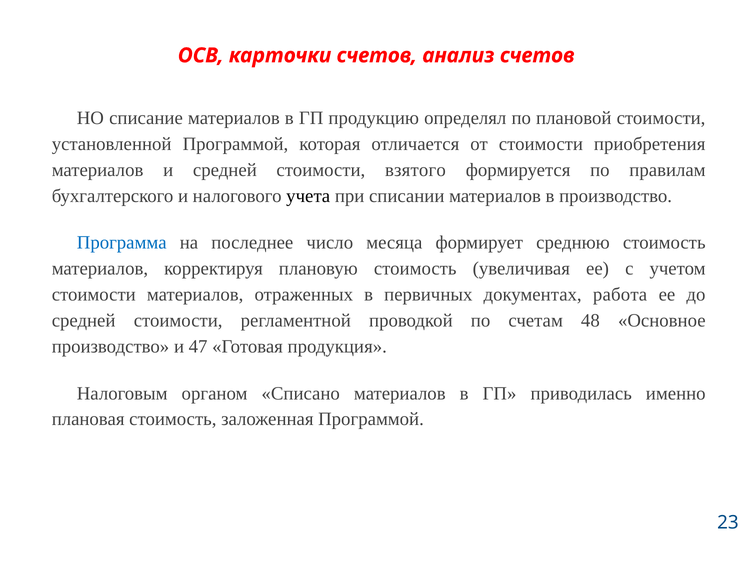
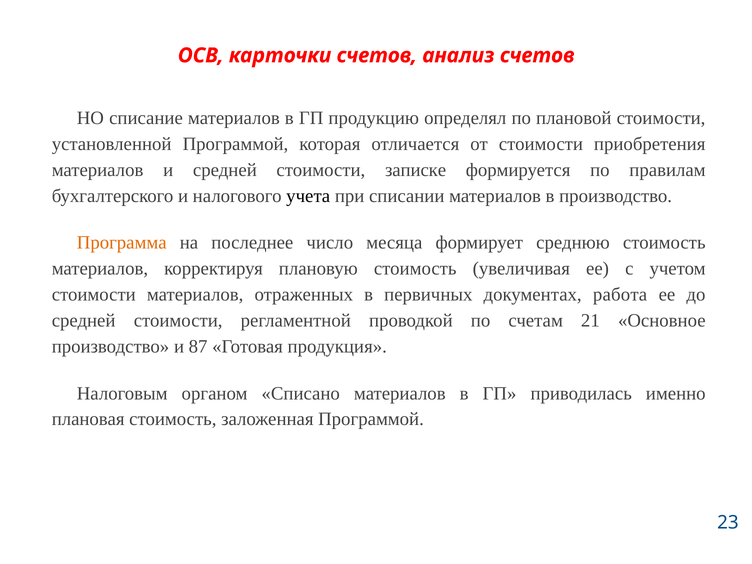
взятого: взятого -> записке (416, 170)
Программа colour: blue -> orange (122, 243)
48: 48 -> 21 (590, 321)
47: 47 -> 87 (198, 346)
